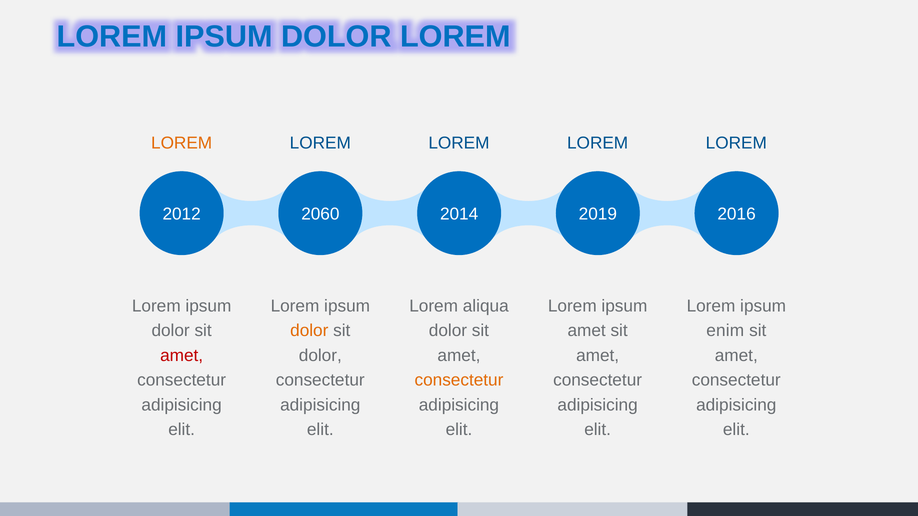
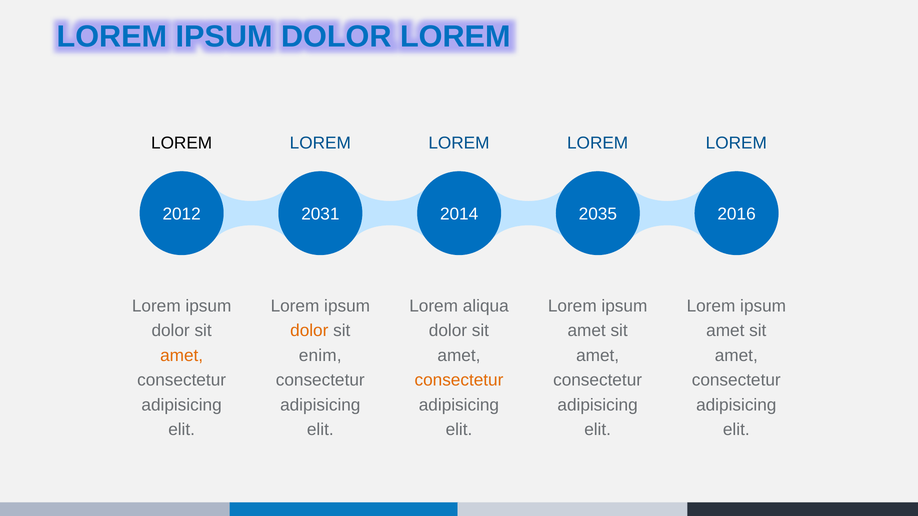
LOREM colour: orange -> black (182, 143)
2060: 2060 -> 2031 (320, 214)
2019: 2019 -> 2035 (598, 214)
enim: enim -> amet (725, 331)
amet colour: red -> orange (182, 356)
dolor: dolor -> enim (320, 356)
